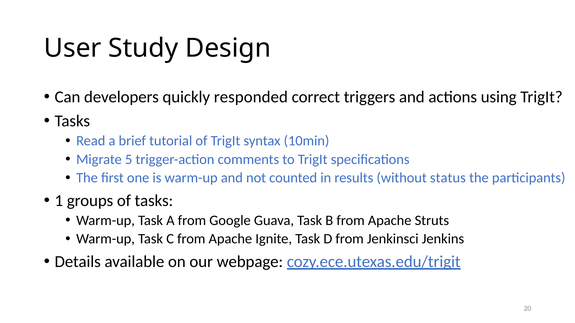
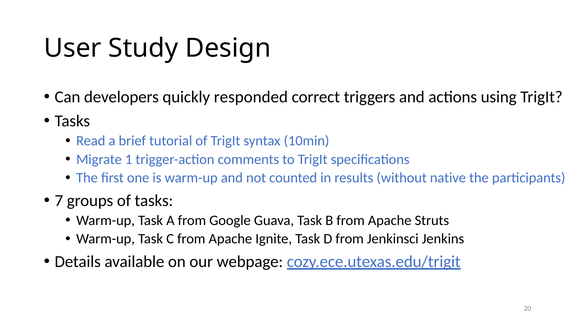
5: 5 -> 1 (129, 160)
status: status -> native (448, 178)
1: 1 -> 7 (59, 201)
